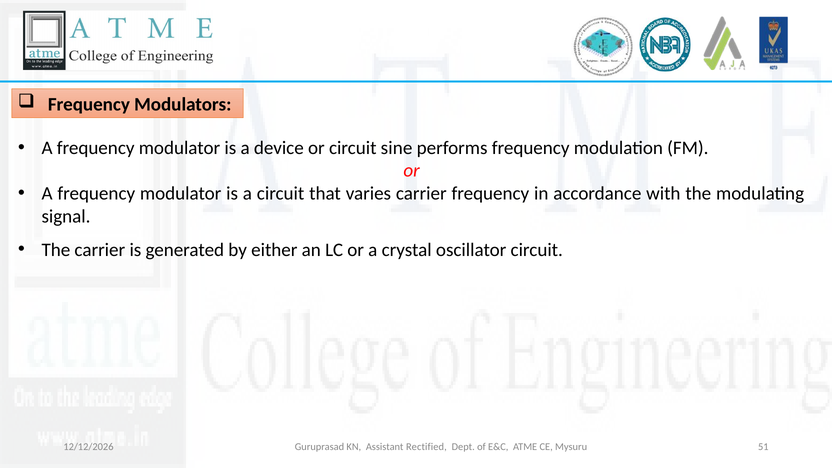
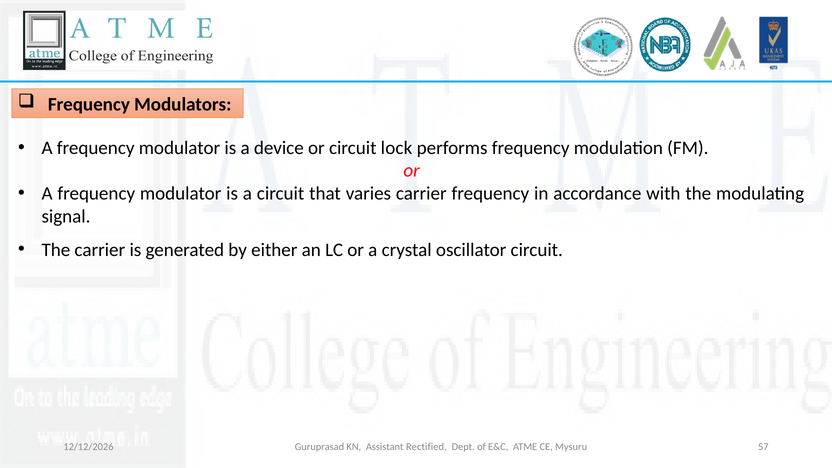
sine: sine -> lock (397, 148)
51: 51 -> 57 (763, 447)
